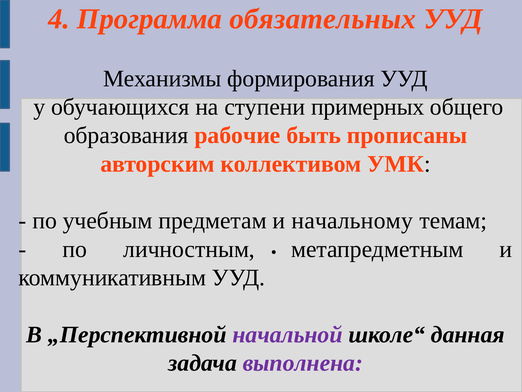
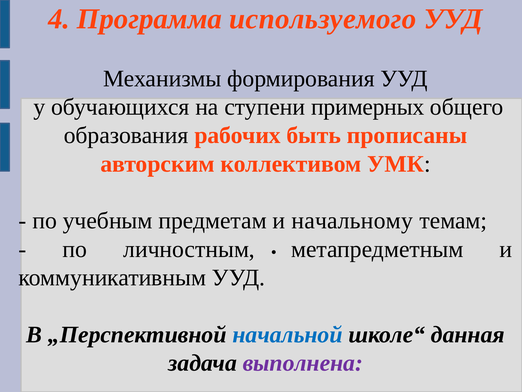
обязательных: обязательных -> используемого (323, 19)
рабочие: рабочие -> рабочих (238, 135)
начальной colour: purple -> blue (288, 334)
